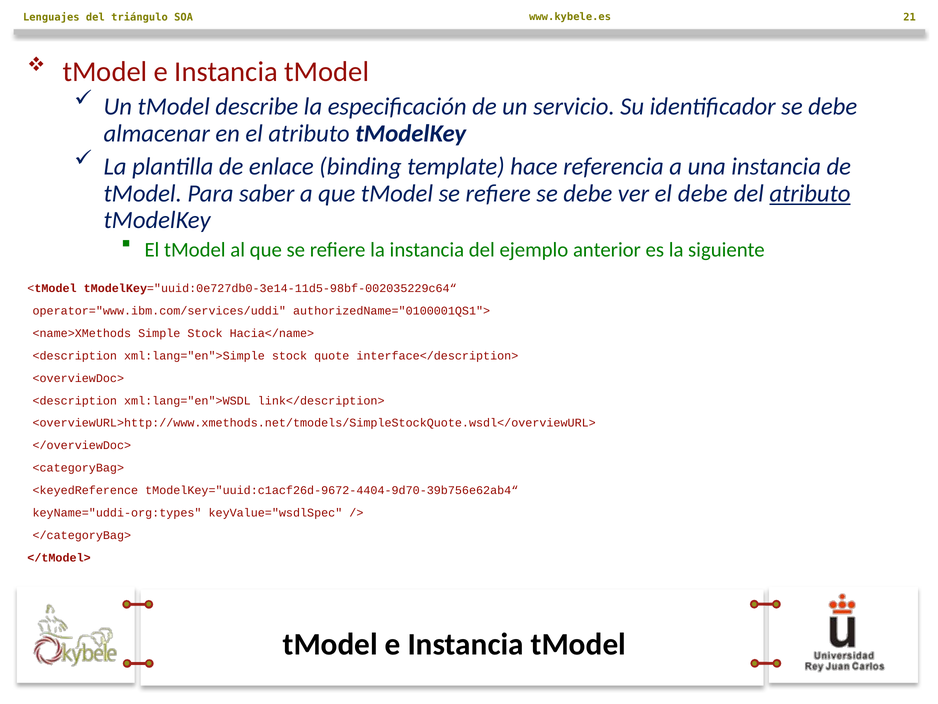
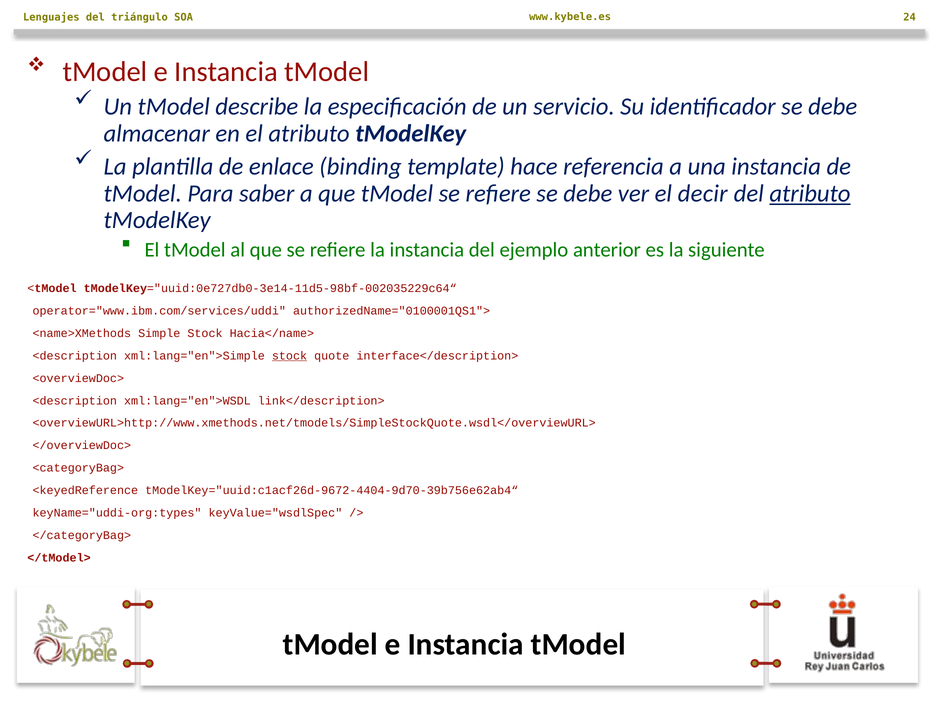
21: 21 -> 24 (910, 17)
el debe: debe -> decir (703, 193)
stock underline: none -> present (290, 355)
